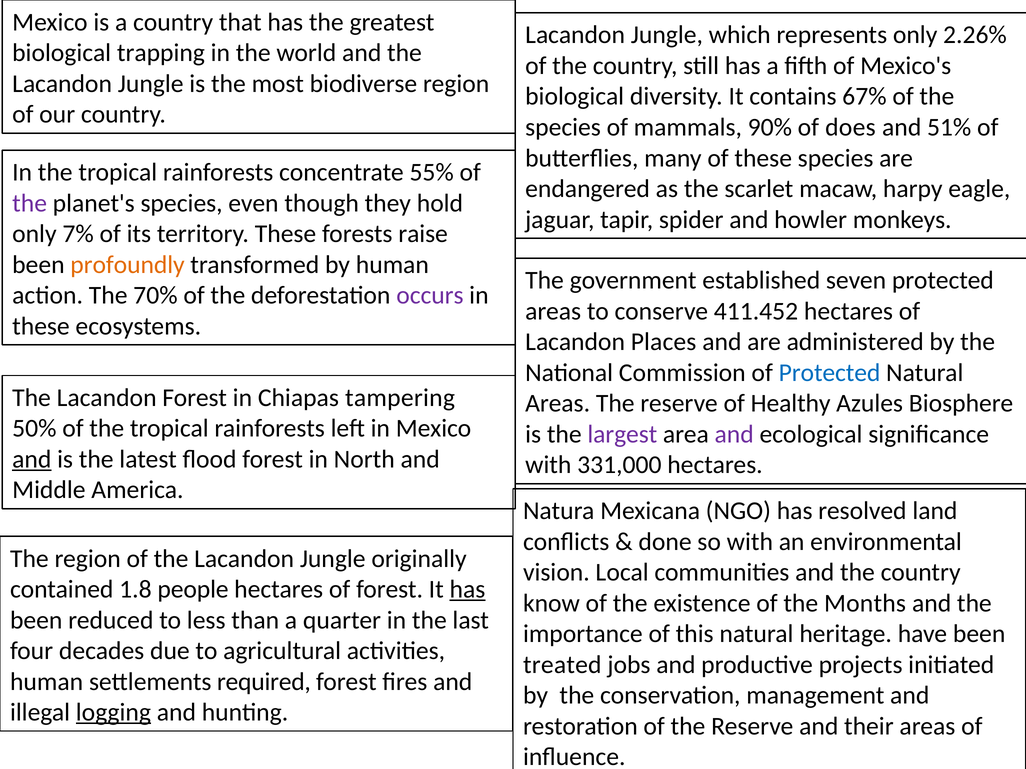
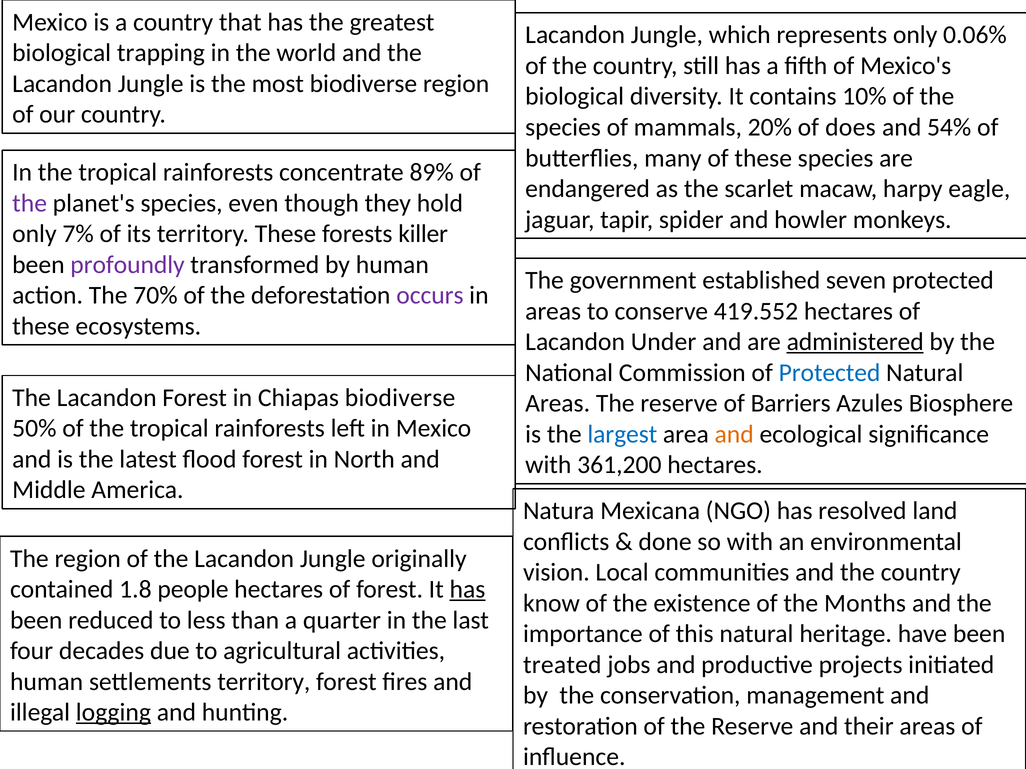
2.26%: 2.26% -> 0.06% (975, 35)
67%: 67% -> 10% (864, 97)
90%: 90% -> 20% (770, 127)
51%: 51% -> 54% (949, 127)
55%: 55% -> 89% (432, 173)
raise: raise -> killer (423, 234)
profoundly colour: orange -> purple (128, 265)
411.452: 411.452 -> 419.552 (756, 311)
Places: Places -> Under (664, 342)
administered underline: none -> present (855, 342)
Chiapas tampering: tampering -> biodiverse (400, 398)
Healthy: Healthy -> Barriers (791, 404)
largest colour: purple -> blue (622, 434)
and colour: purple -> orange (734, 434)
and underline: present -> none (32, 459)
331,000: 331,000 -> 361,200 (619, 465)
settlements required: required -> territory (264, 682)
